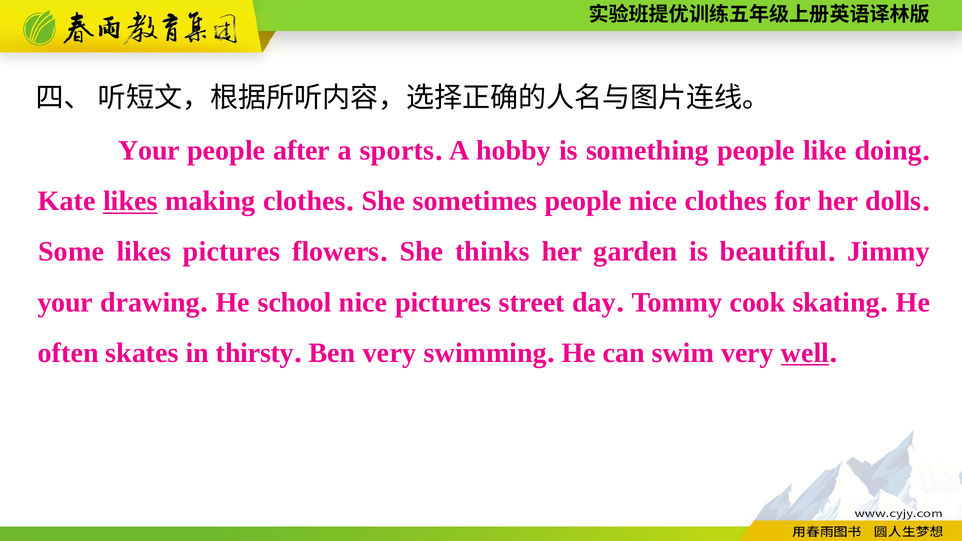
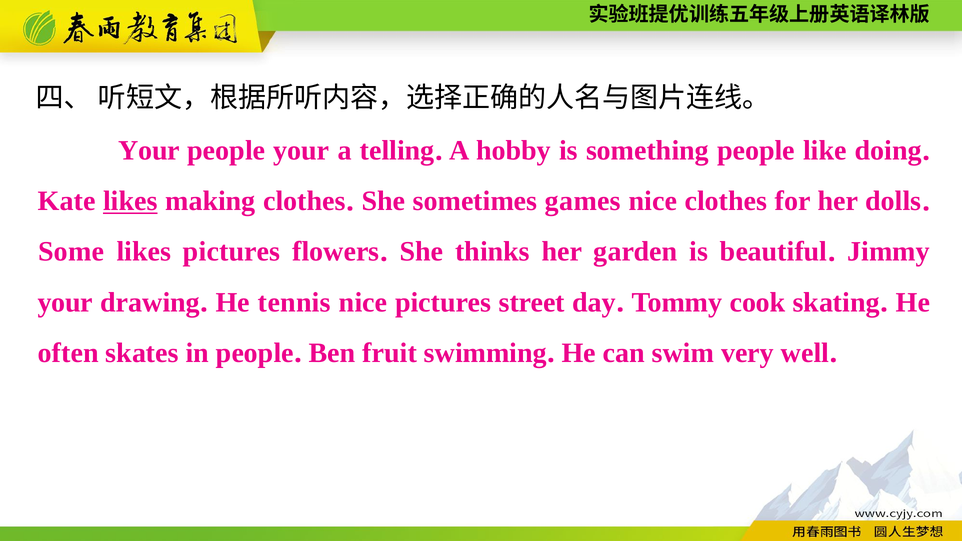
people after: after -> your (301, 151)
sports: sports -> telling (397, 151)
sometimes people: people -> games (583, 201)
school: school -> tennis (294, 302)
in thirsty: thirsty -> people (255, 353)
Ben very: very -> fruit (390, 353)
well underline: present -> none (805, 353)
